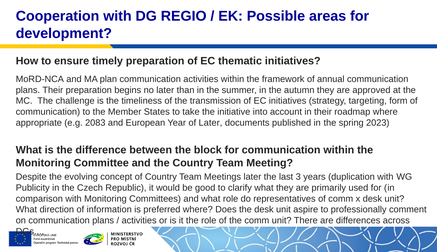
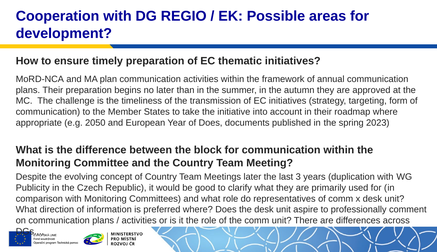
2083: 2083 -> 2050 (95, 123)
of Later: Later -> Does (211, 123)
